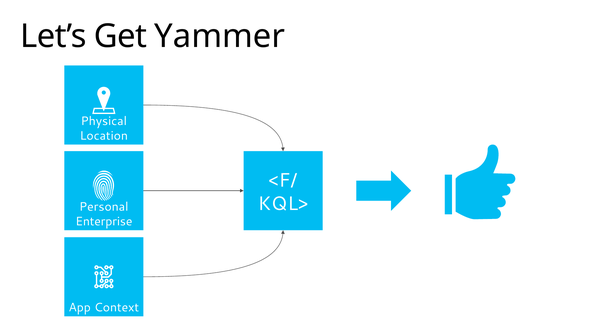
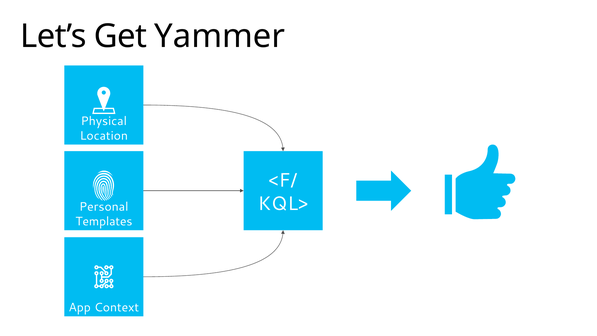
Enterprise: Enterprise -> Templates (104, 221)
